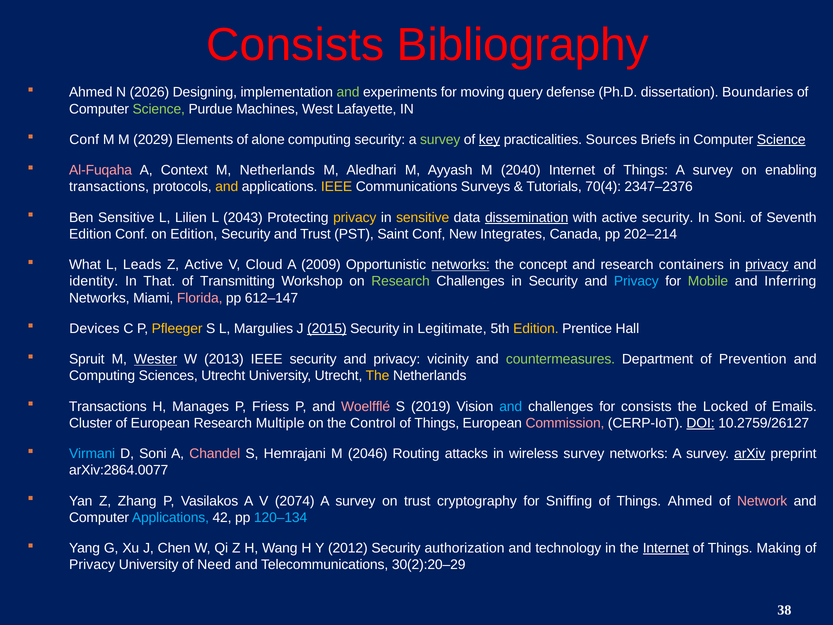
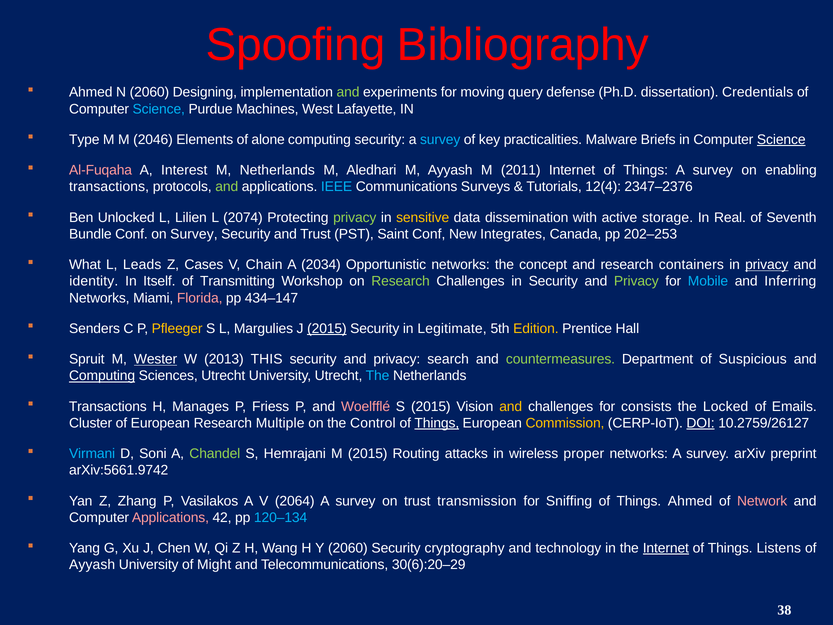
Consists: Consists -> Spoofing (296, 45)
N 2026: 2026 -> 2060 (149, 92)
Boundaries: Boundaries -> Credentials (758, 92)
Science colour: light green -> light blue (159, 109)
Conf: Conf -> Type (84, 140)
2029: 2029 -> 2046 (153, 140)
survey colour: light green -> light blue (440, 140)
key underline: present -> none (489, 140)
Sources: Sources -> Malware (612, 140)
Context: Context -> Interest (184, 170)
2040: 2040 -> 2011 (521, 170)
and colour: yellow -> light green (227, 187)
IEEE colour: yellow -> light blue (337, 187)
70(4: 70(4 -> 12(4 (603, 187)
Ben Sensitive: Sensitive -> Unlocked (126, 217)
2043: 2043 -> 2074 (243, 217)
privacy colour: yellow -> light green (355, 217)
dissemination underline: present -> none (527, 217)
active security: security -> storage (668, 217)
In Soni: Soni -> Real (730, 217)
Edition: Edition -> Bundle (90, 234)
on Edition: Edition -> Survey (194, 234)
202–214: 202–214 -> 202–253 (650, 234)
Z Active: Active -> Cases (204, 265)
Cloud: Cloud -> Chain (264, 265)
2009: 2009 -> 2034 (321, 265)
networks underline: present -> none (461, 265)
That: That -> Itself (159, 281)
Privacy colour: light blue -> light green (636, 281)
Mobile colour: light green -> light blue (708, 281)
612–147: 612–147 -> 434–147 (271, 298)
Devices: Devices -> Senders (95, 328)
2013 IEEE: IEEE -> THIS (267, 359)
vicinity: vicinity -> search (448, 359)
Prevention: Prevention -> Suspicious (753, 359)
Computing underline: none -> present (102, 376)
The colour: yellow -> light blue (378, 376)
S 2019: 2019 -> 2015 (431, 406)
and colour: light blue -> yellow (511, 406)
Things underline: none -> present (437, 423)
Commission colour: pink -> yellow (565, 423)
Chandel colour: pink -> light green (215, 454)
M 2046: 2046 -> 2015 (368, 454)
wireless survey: survey -> proper (584, 454)
arXiv underline: present -> none (750, 454)
arXiv:2864.0077: arXiv:2864.0077 -> arXiv:5661.9742 (119, 470)
2074: 2074 -> 2064 (295, 501)
cryptography: cryptography -> transmission (477, 501)
Applications colour: light blue -> pink (170, 517)
Y 2012: 2012 -> 2060 (348, 548)
authorization: authorization -> cryptography (465, 548)
Making: Making -> Listens (779, 548)
Privacy: Privacy -> Ayyash (92, 565)
Need: Need -> Might (214, 565)
30(2):20–29: 30(2):20–29 -> 30(6):20–29 (429, 565)
